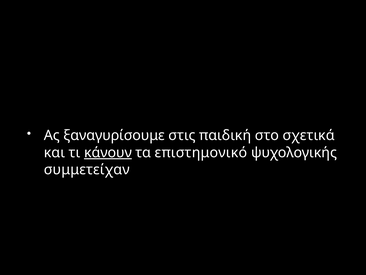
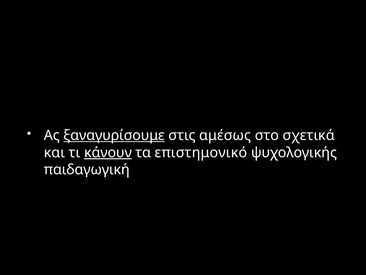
ξαναγυρίσουμε underline: none -> present (114, 135)
παιδική: παιδική -> αμέσως (225, 135)
συμμετείχαν: συμμετείχαν -> παιδαγωγική (87, 169)
